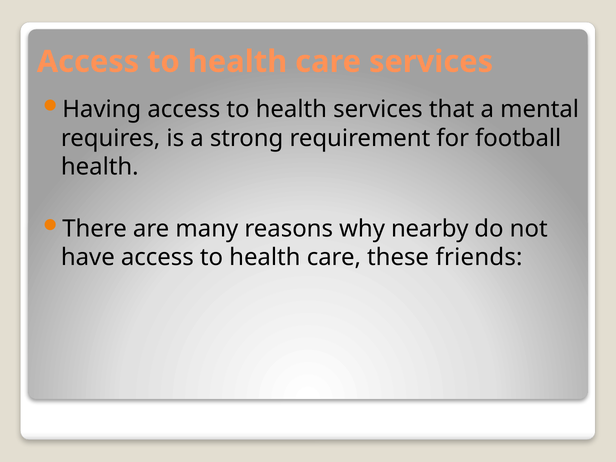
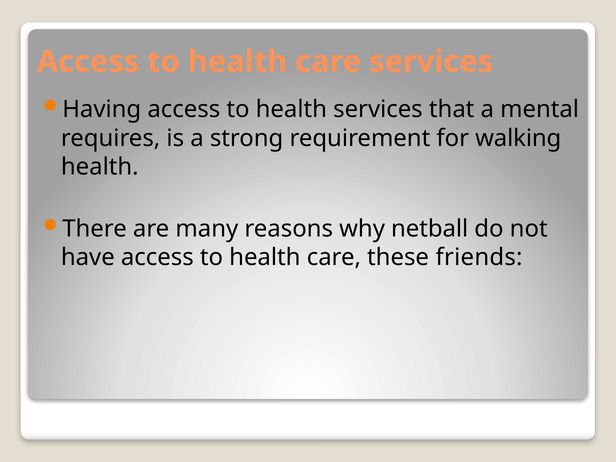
football: football -> walking (518, 138)
nearby: nearby -> netball (430, 229)
